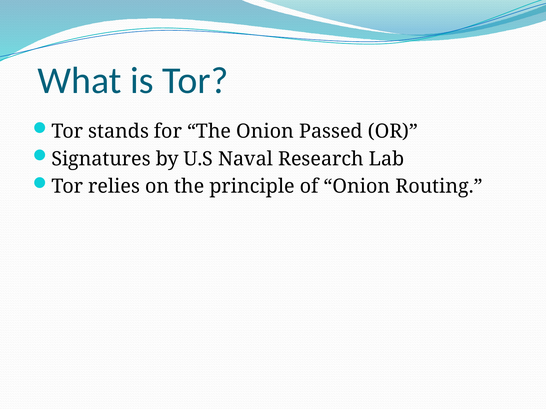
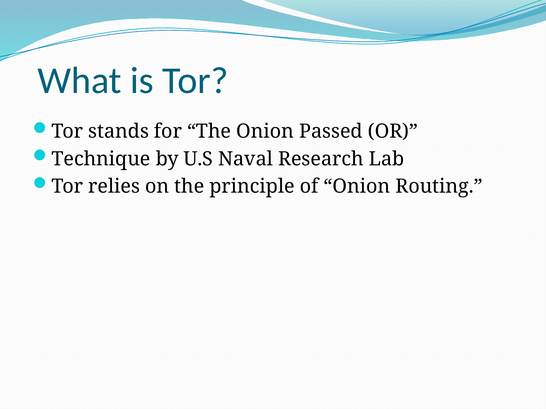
Signatures: Signatures -> Technique (101, 159)
